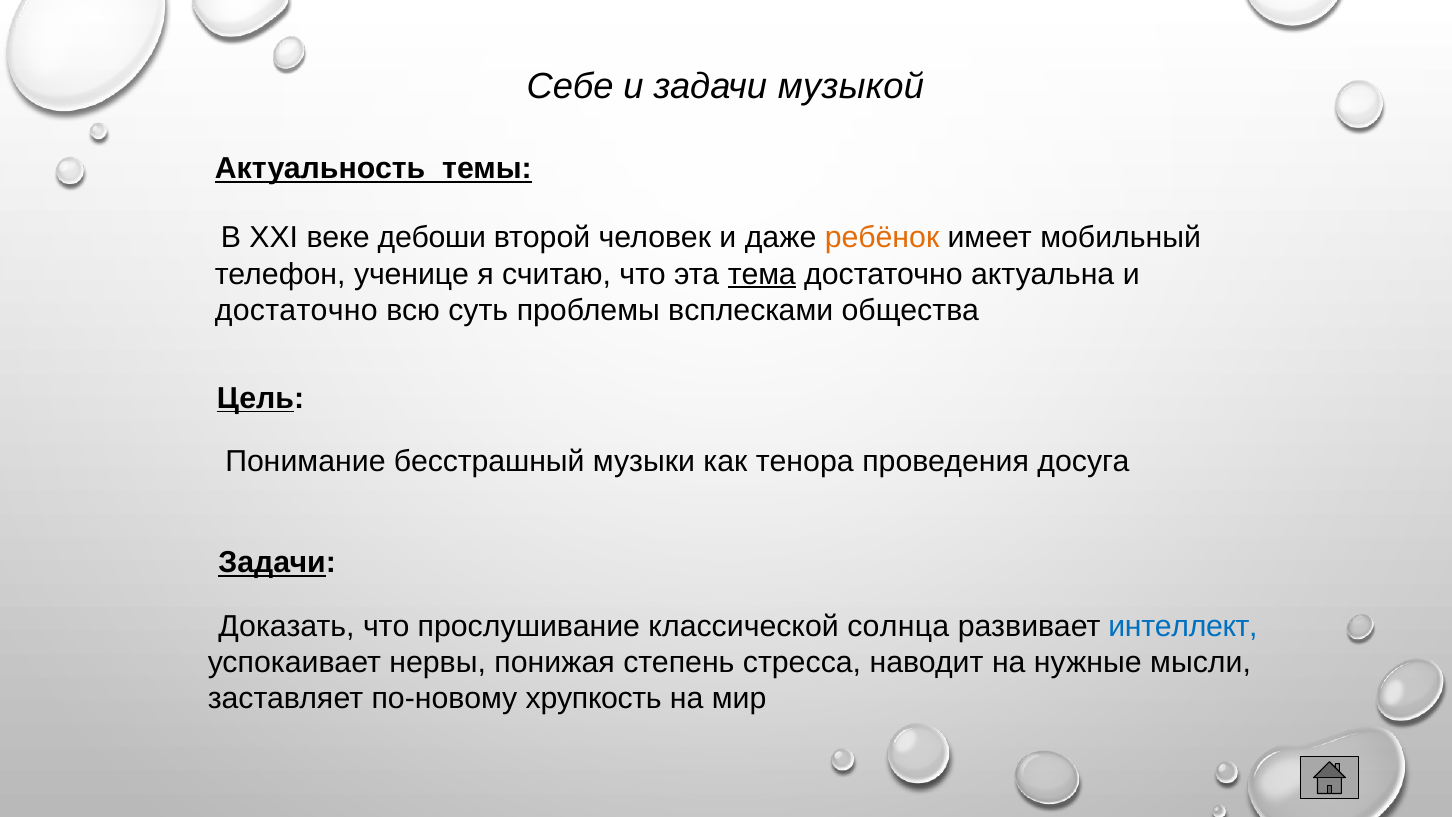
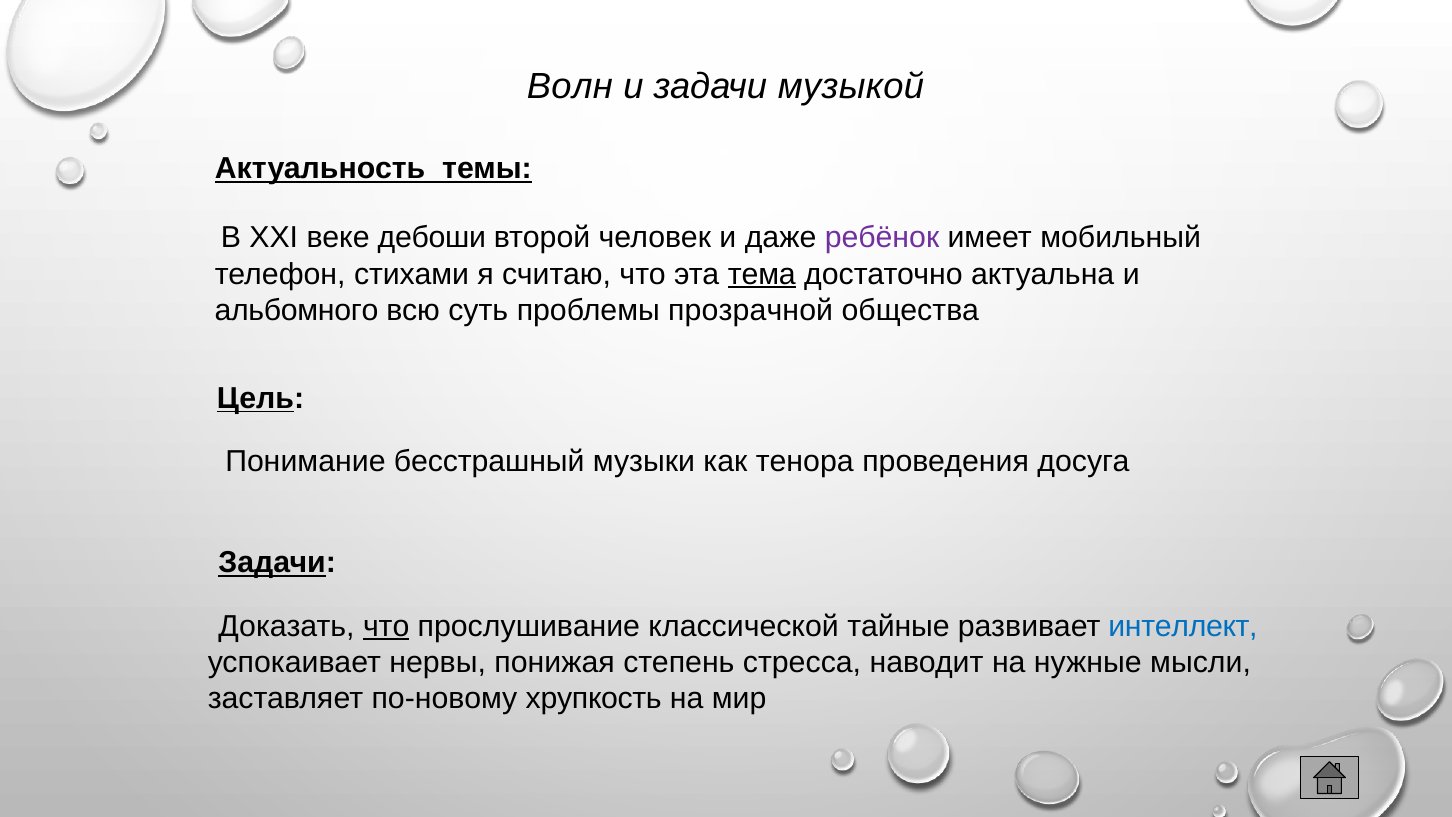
Себе: Себе -> Волн (570, 87)
ребёнок colour: orange -> purple (882, 238)
ученице: ученице -> стихами (411, 274)
достаточно: достаточно -> альбомного (297, 310)
всплесками: всплесками -> прозрачной (751, 310)
что underline: none -> present (386, 626)
солнца: солнца -> тайные (898, 626)
